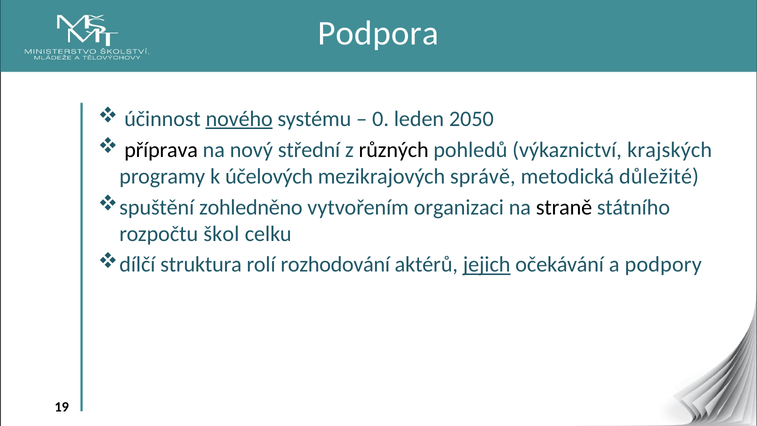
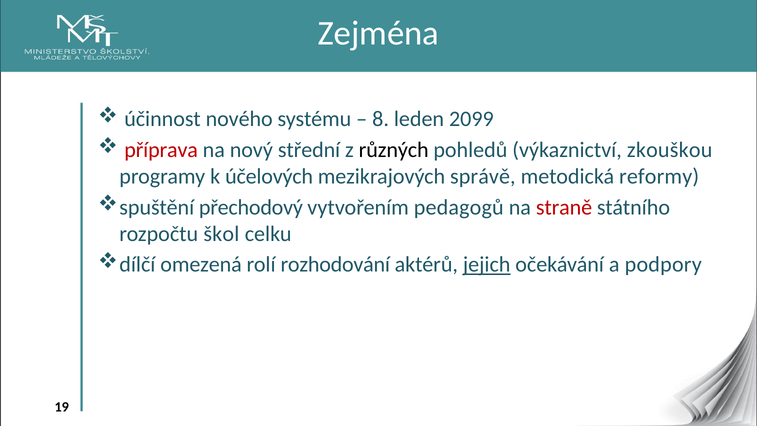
Podpora: Podpora -> Zejména (378, 33)
nového underline: present -> none (239, 119)
0: 0 -> 8 (381, 119)
2050: 2050 -> 2099 (471, 119)
příprava colour: black -> red (161, 150)
krajských: krajských -> zkouškou (670, 150)
důležité: důležité -> reformy (659, 176)
zohledněno: zohledněno -> přechodový (251, 207)
organizaci: organizaci -> pedagogů (459, 207)
straně colour: black -> red (564, 207)
struktura: struktura -> omezená (201, 265)
